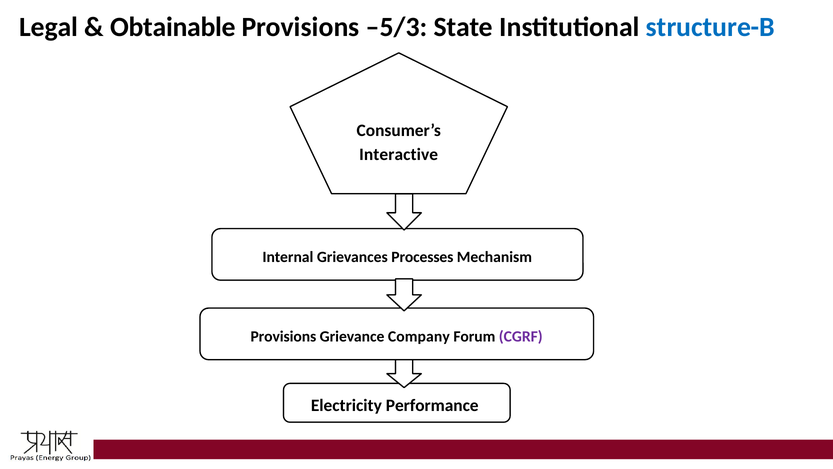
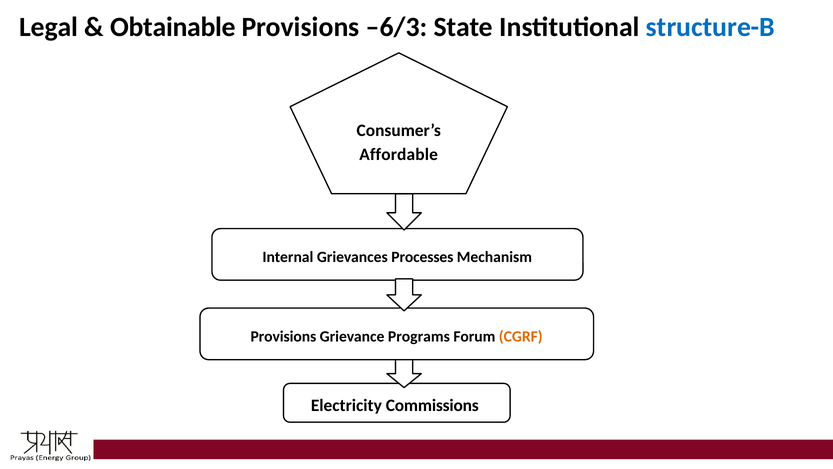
–5/3: –5/3 -> –6/3 (397, 27)
Interactive: Interactive -> Affordable (399, 155)
Company: Company -> Programs (419, 336)
CGRF colour: purple -> orange (521, 336)
Performance: Performance -> Commissions (432, 405)
